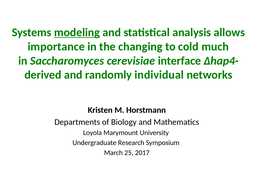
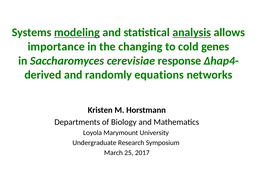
analysis underline: none -> present (192, 32)
much: much -> genes (215, 47)
interface: interface -> response (179, 61)
individual: individual -> equations (159, 75)
